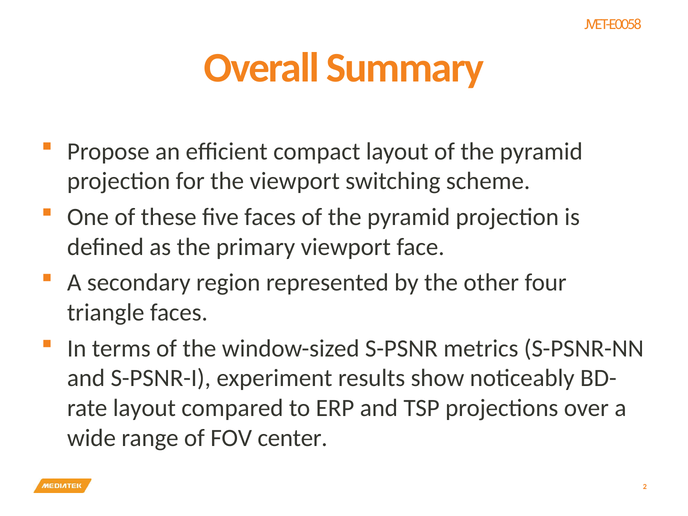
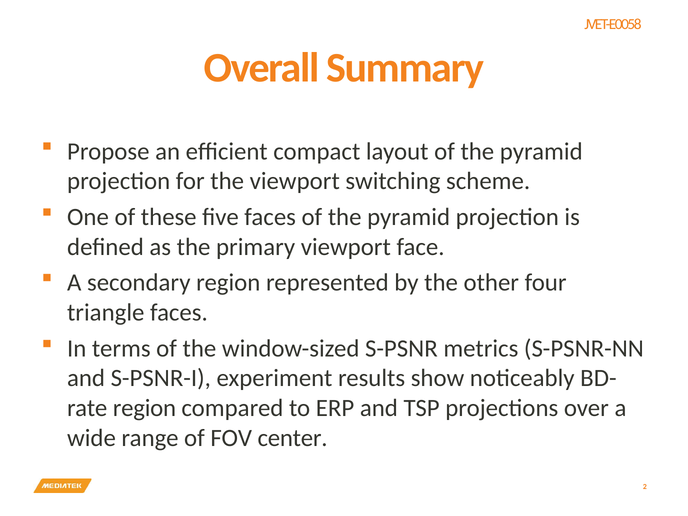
layout: layout -> region (144, 408)
